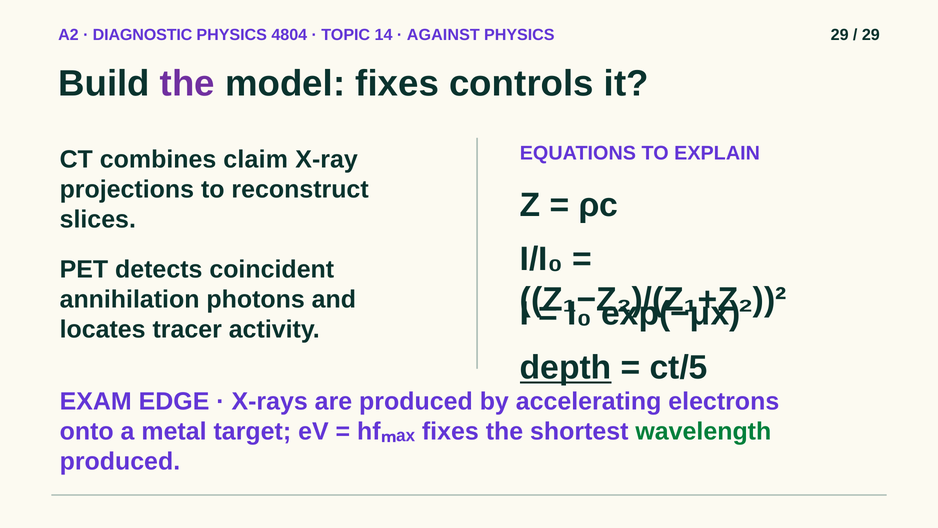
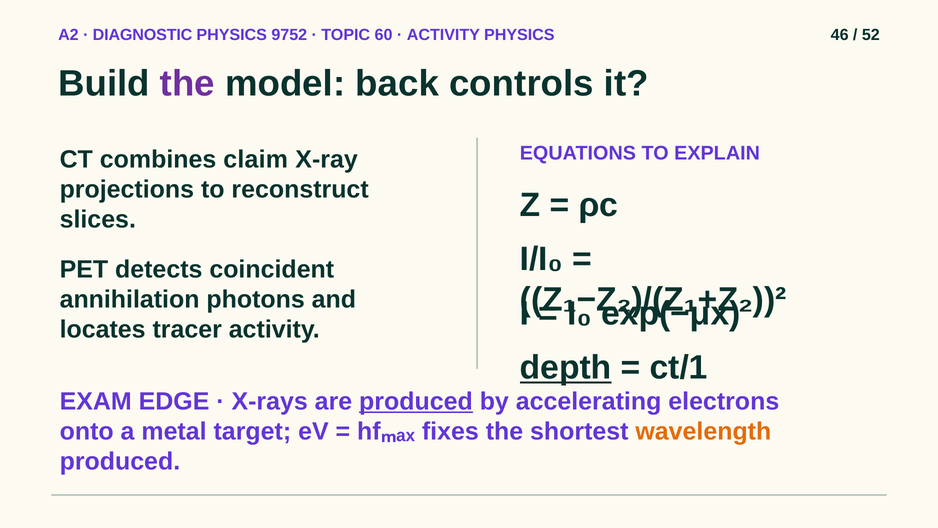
4804: 4804 -> 9752 (289, 35)
14: 14 -> 60 (384, 35)
AGAINST: AGAINST -> ACTIVITY (443, 35)
PHYSICS 29: 29 -> 46 (840, 35)
29: 29 -> 52 (871, 35)
model fixes: fixes -> back (397, 84)
ct/5: ct/5 -> ct/1 (679, 368)
produced underline: none -> present (416, 401)
wavelength colour: green -> orange (703, 431)
